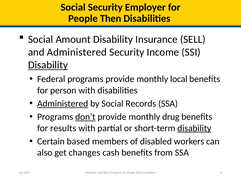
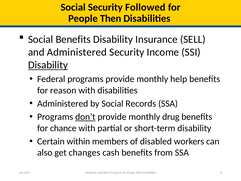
Employer: Employer -> Followed (145, 7)
Social Amount: Amount -> Benefits (73, 39)
local: local -> help (179, 79)
person: person -> reason (63, 90)
Administered underline: present -> none (63, 103)
results: results -> chance (63, 128)
disability underline: present -> none (194, 128)
based: based -> within (78, 141)
